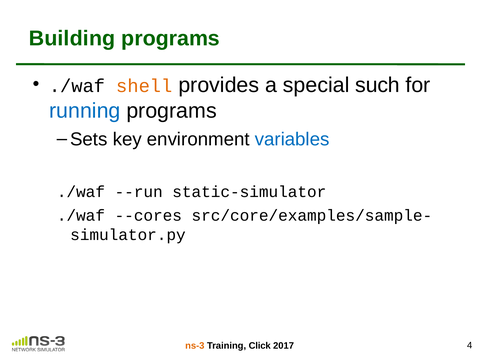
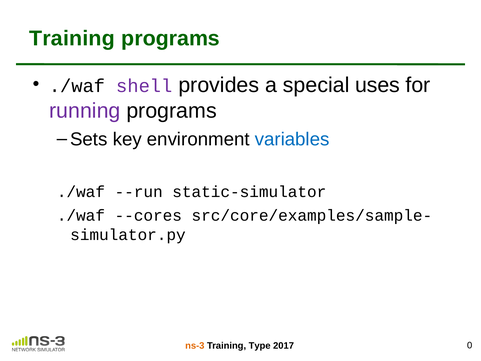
Building: Building -> Training (72, 38)
shell colour: orange -> purple (144, 86)
such: such -> uses (378, 85)
running colour: blue -> purple (85, 111)
Click: Click -> Type (260, 345)
4: 4 -> 0 (470, 345)
